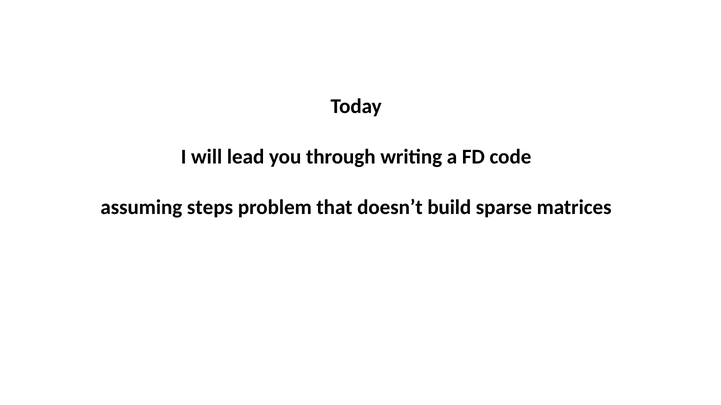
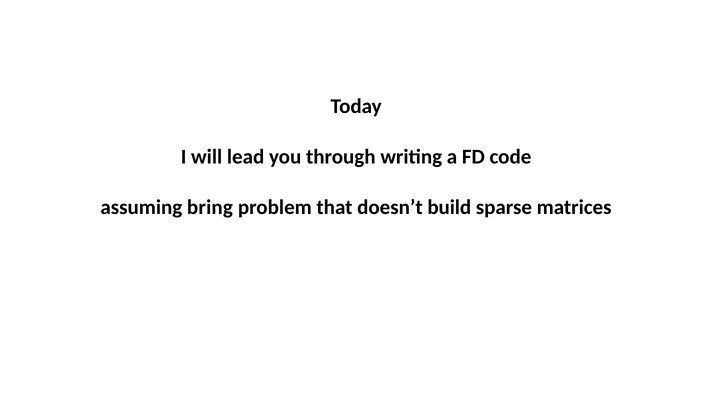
steps: steps -> bring (210, 207)
